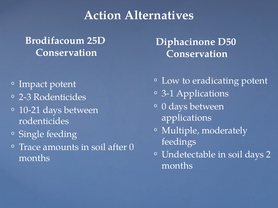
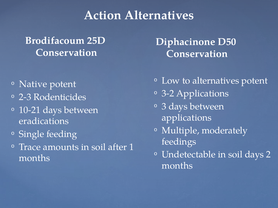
to eradicating: eradicating -> alternatives (216, 81)
Impact: Impact -> Native (33, 84)
3-1: 3-1 -> 3-2 (168, 94)
0: 0 -> 3 (164, 107)
rodenticides: rodenticides -> eradications (44, 121)
after 0: 0 -> 1 (132, 147)
